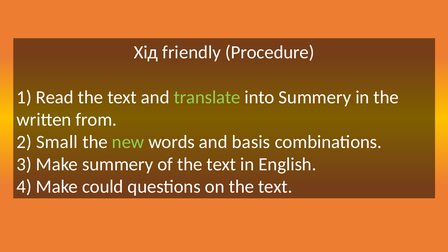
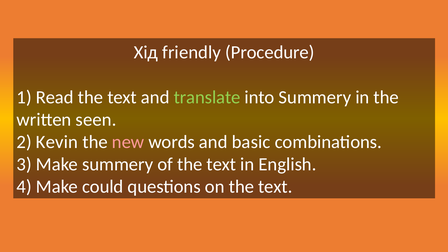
from: from -> seen (96, 120)
Small: Small -> Kevin (57, 142)
new colour: light green -> pink (128, 142)
basis: basis -> basic (251, 142)
